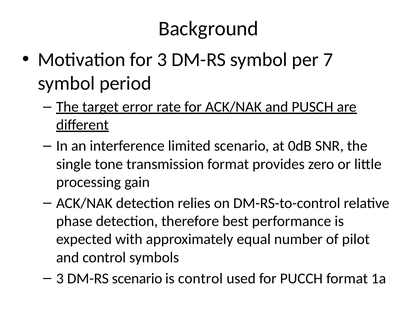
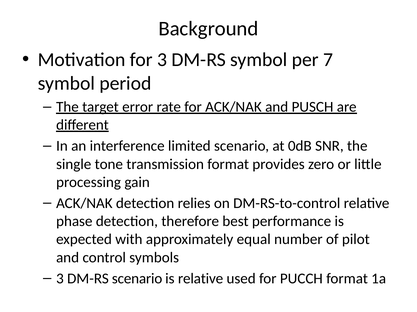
is control: control -> relative (201, 279)
